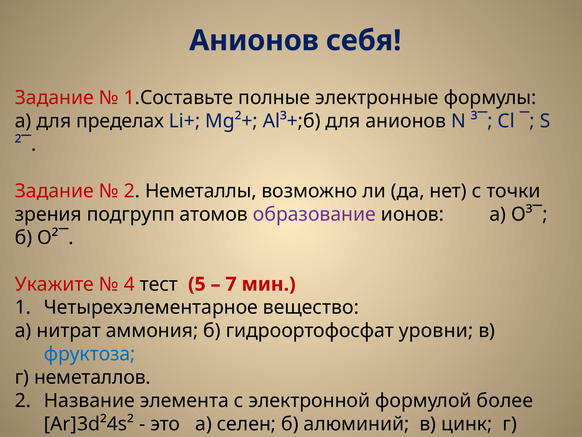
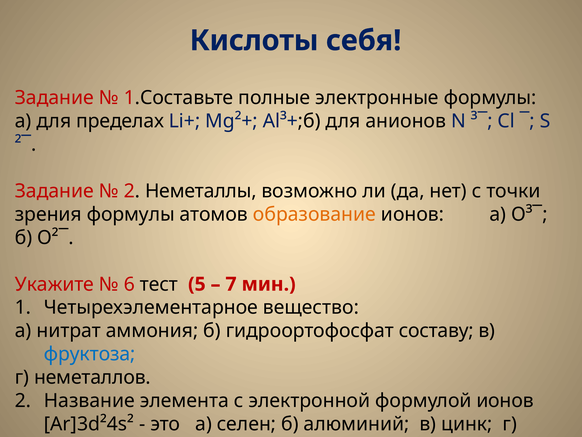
Анионов: Анионов -> Кислоты (254, 41)
зрения подгрупп: подгрупп -> формулы (131, 214)
образование colour: purple -> orange (314, 214)
4: 4 -> 6 (129, 284)
уровни: уровни -> составу (436, 330)
формулой более: более -> ионов (505, 400)
